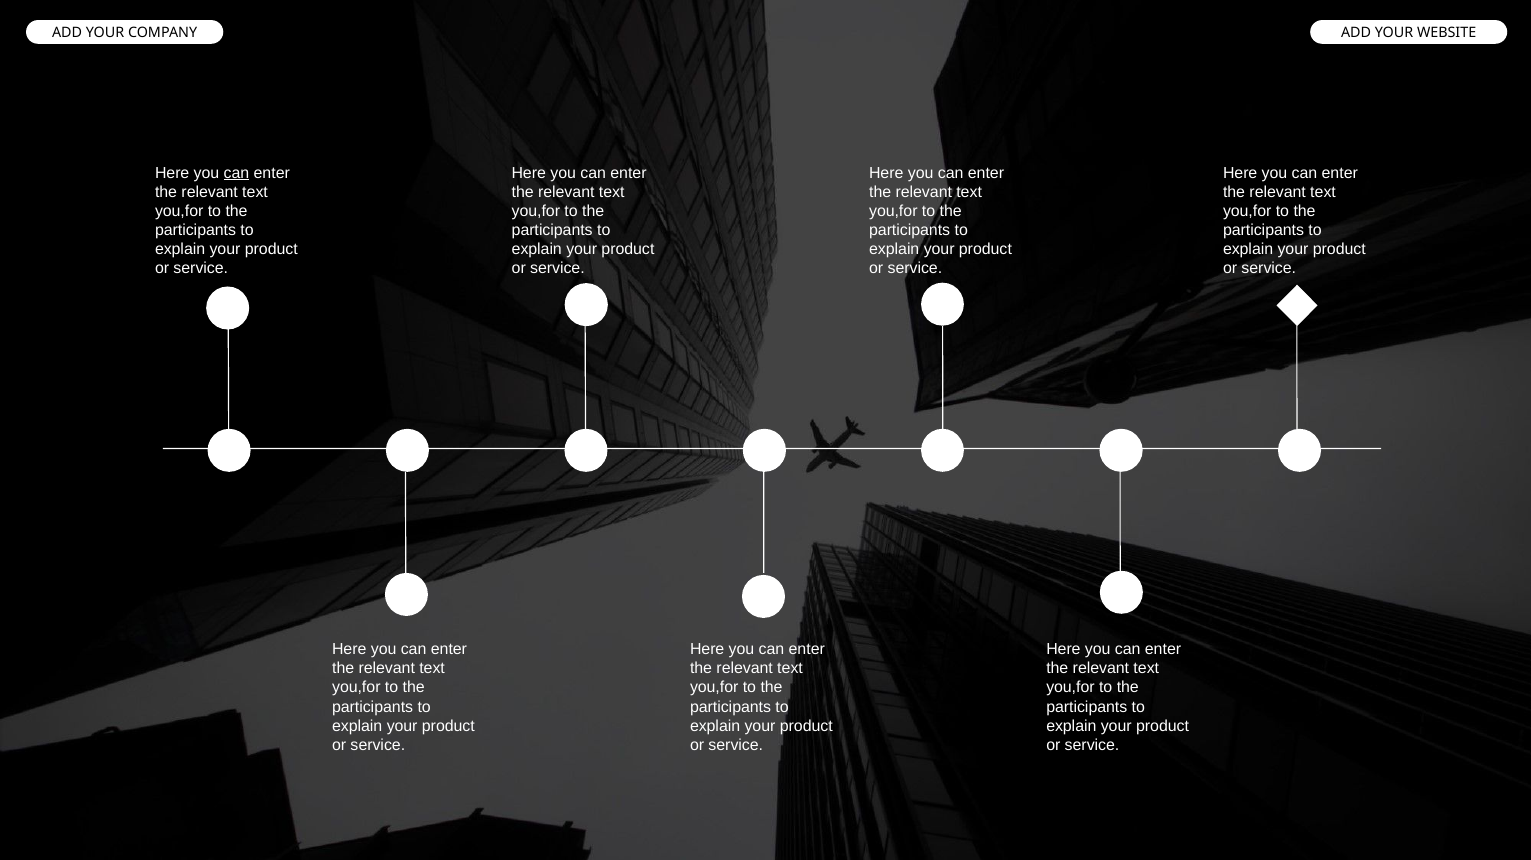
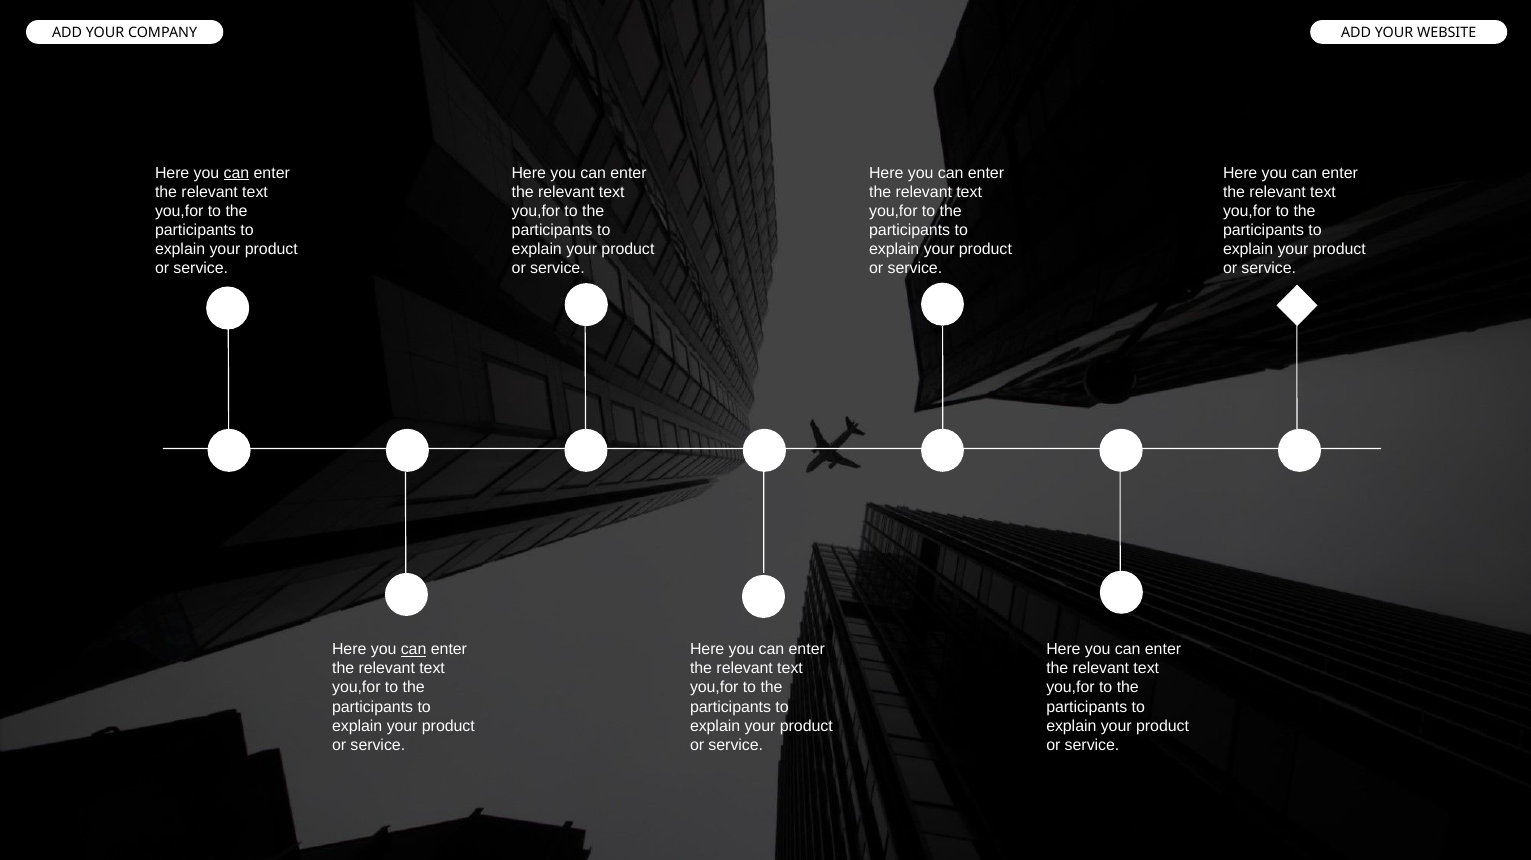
can underline: none -> present (414, 649)
